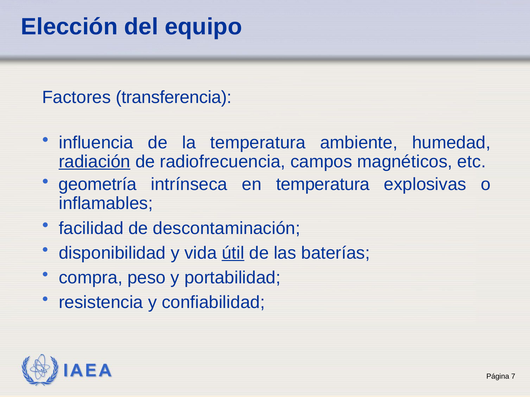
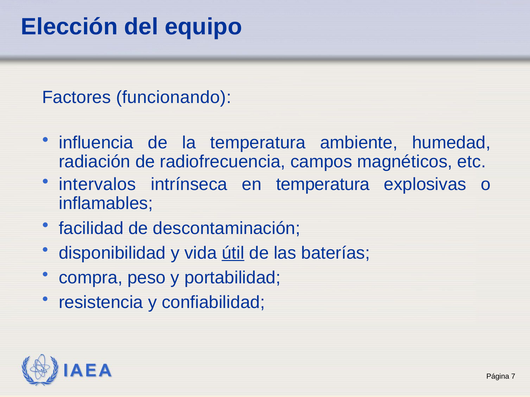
transferencia: transferencia -> funcionando (174, 98)
radiación underline: present -> none (95, 162)
geometría: geometría -> intervalos (97, 184)
